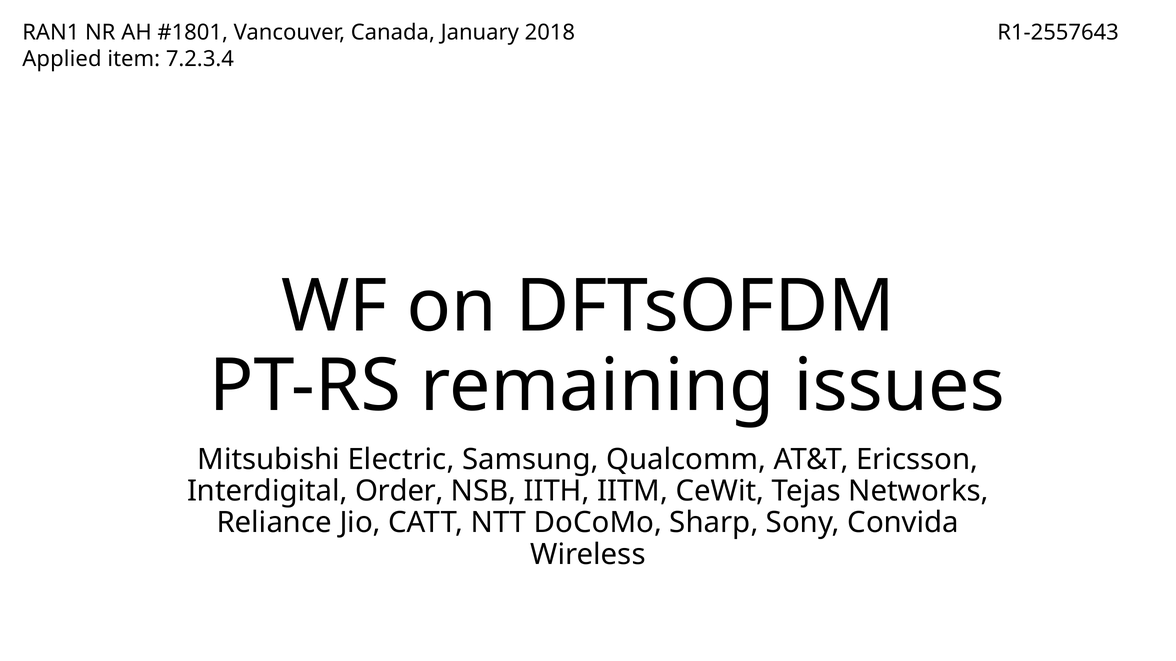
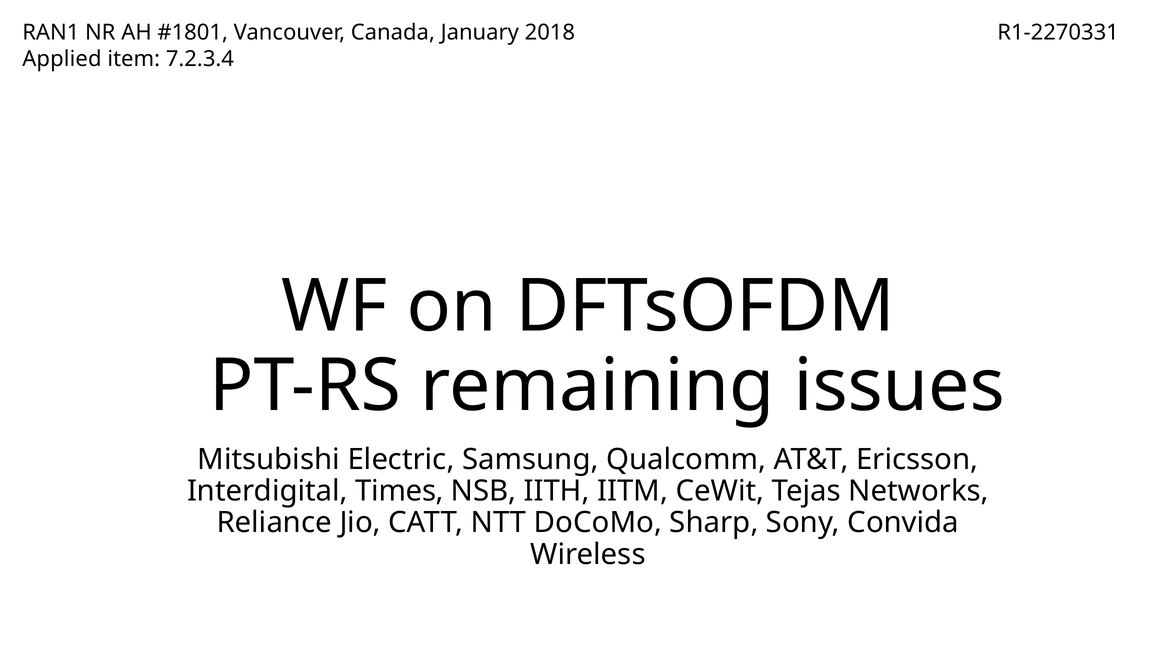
R1-2557643: R1-2557643 -> R1-2270331 (1058, 32)
Order: Order -> Times (399, 491)
